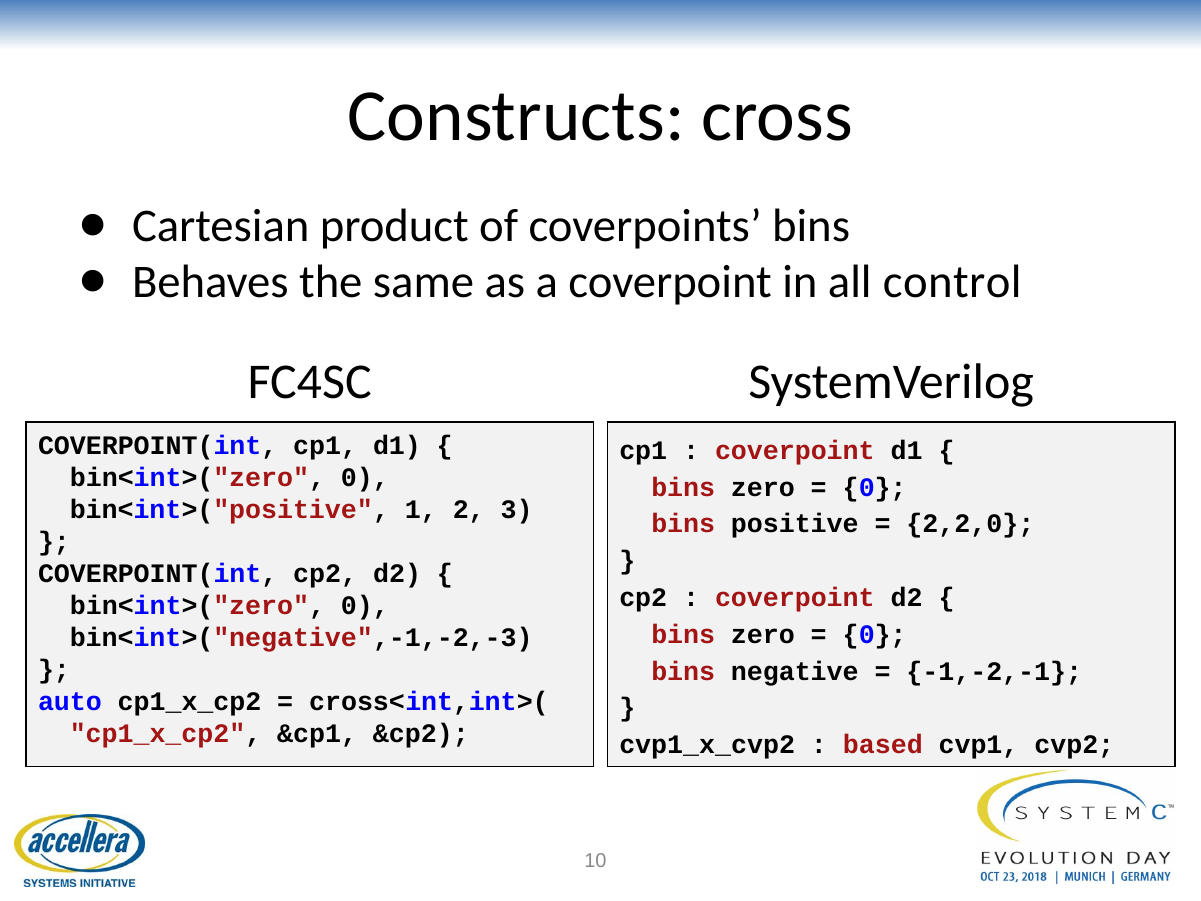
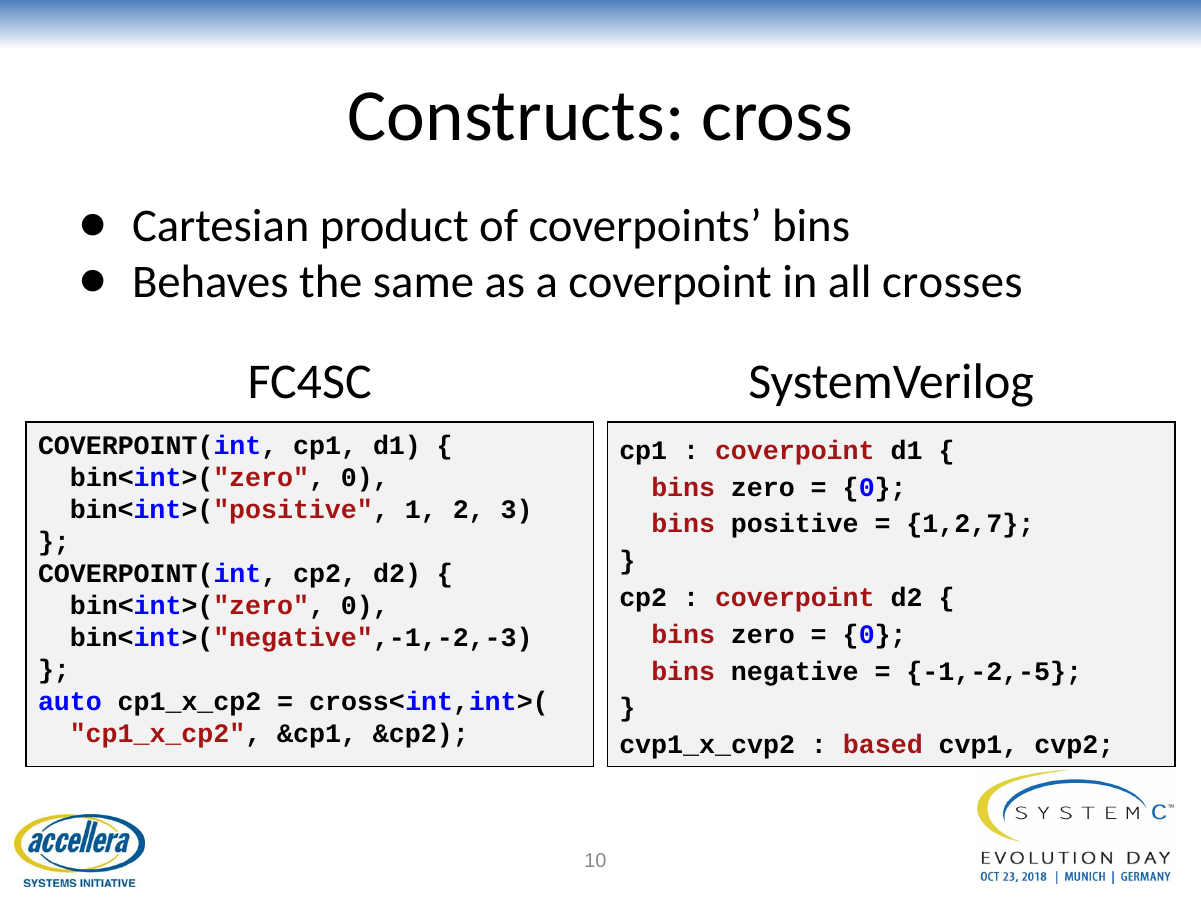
control: control -> crosses (952, 282)
2,2,0: 2,2,0 -> 1,2,7 (970, 524)
-1,-2,-1: -1,-2,-1 -> -1,-2,-5 (994, 671)
